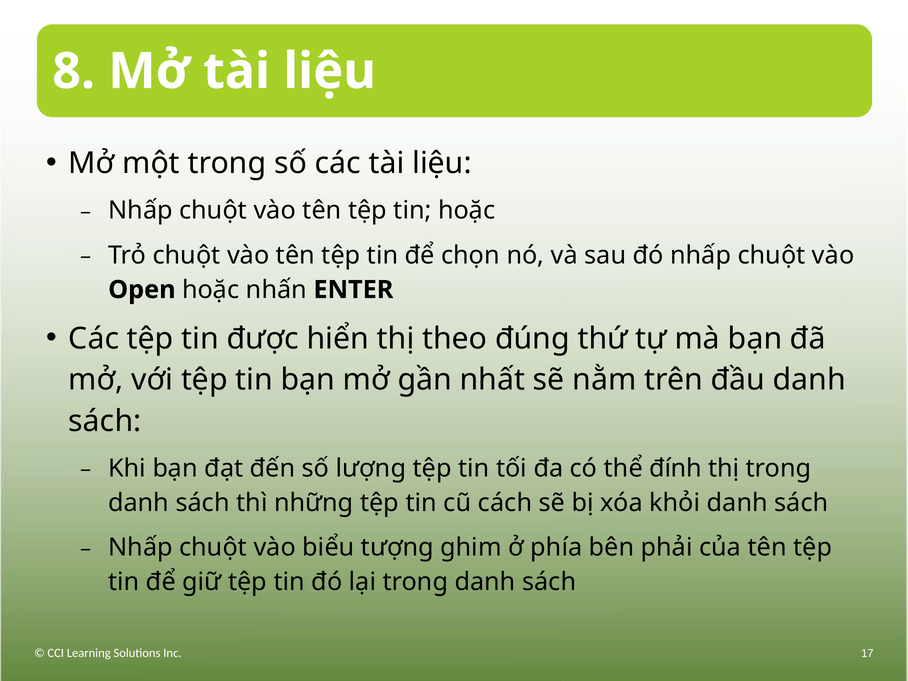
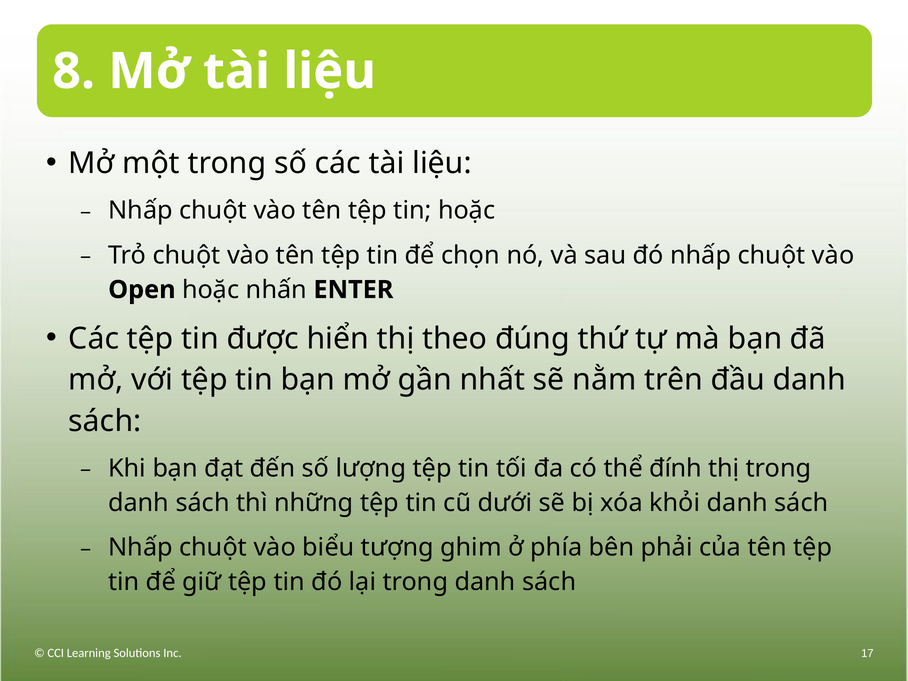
cách: cách -> dưới (505, 503)
